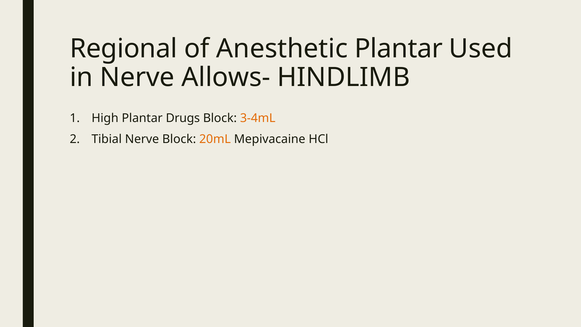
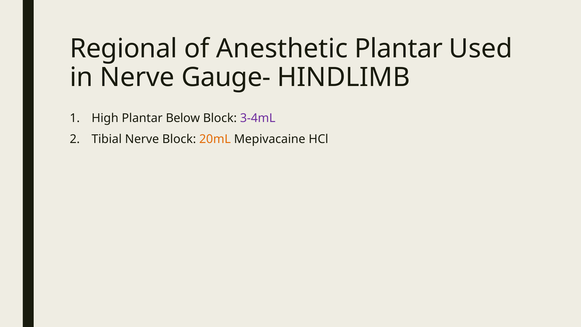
Allows-: Allows- -> Gauge- (226, 77)
Drugs: Drugs -> Below (183, 118)
3-4mL colour: orange -> purple (258, 118)
